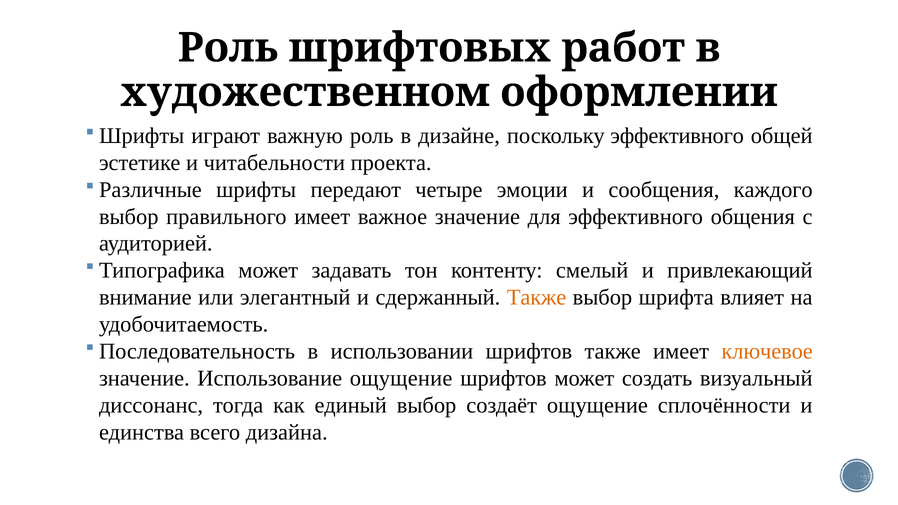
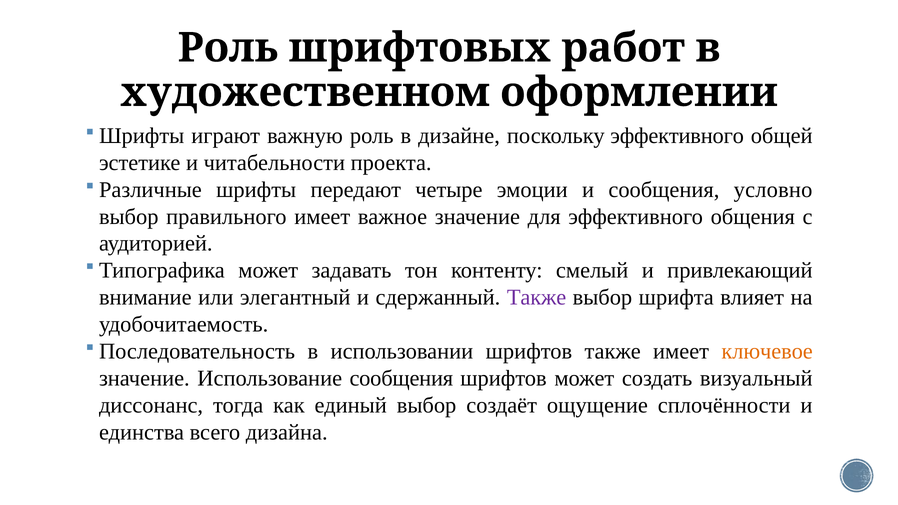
каждого: каждого -> условно (773, 190)
Также colour: orange -> purple (537, 298)
Использование ощущение: ощущение -> сообщения (401, 378)
